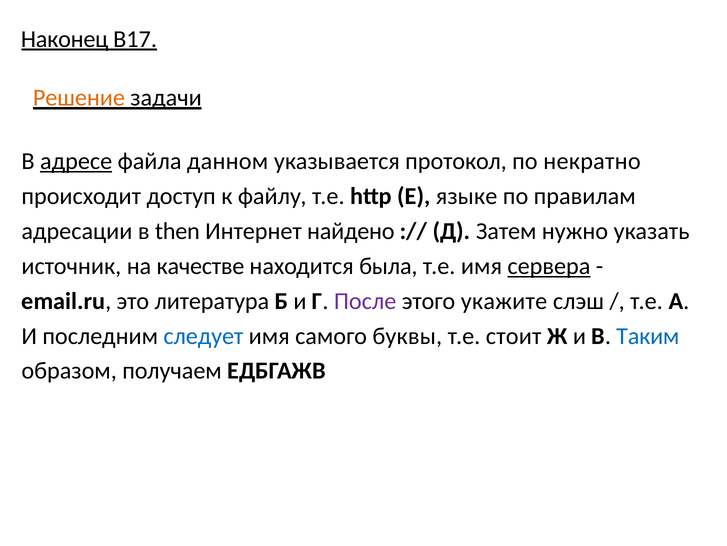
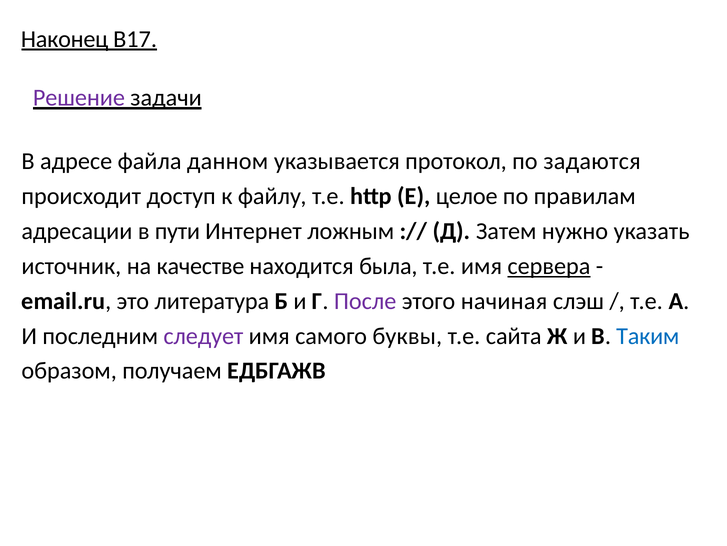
Решение colour: orange -> purple (79, 98)
адресе underline: present -> none (76, 161)
некратно: некратно -> задаются (592, 161)
языке: языке -> целое (467, 196)
then: then -> пути (177, 231)
найдено: найдено -> ложным (351, 231)
укажите: укажите -> начиная (504, 301)
следует colour: blue -> purple (203, 336)
стоит: стоит -> сайта (514, 336)
